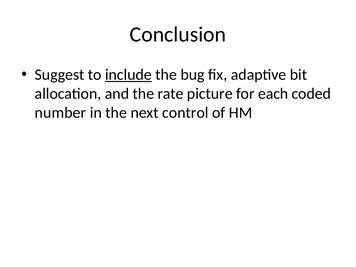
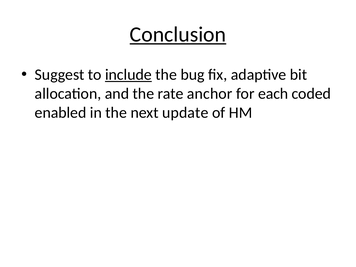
Conclusion underline: none -> present (178, 34)
picture: picture -> anchor (210, 94)
number: number -> enabled (61, 113)
control: control -> update (185, 113)
